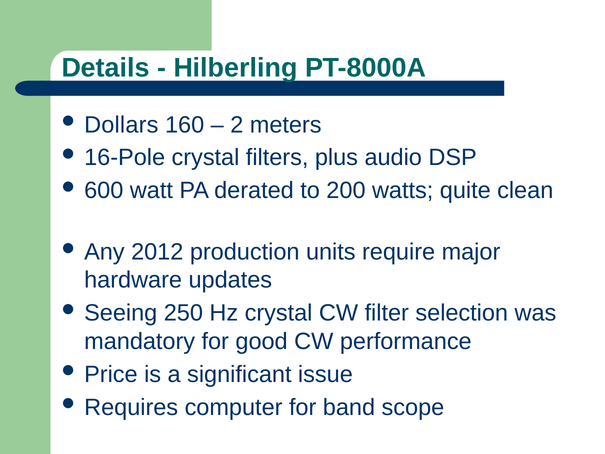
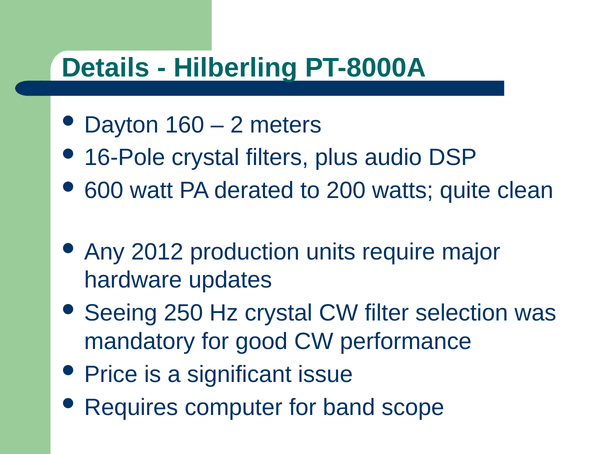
Dollars: Dollars -> Dayton (121, 125)
